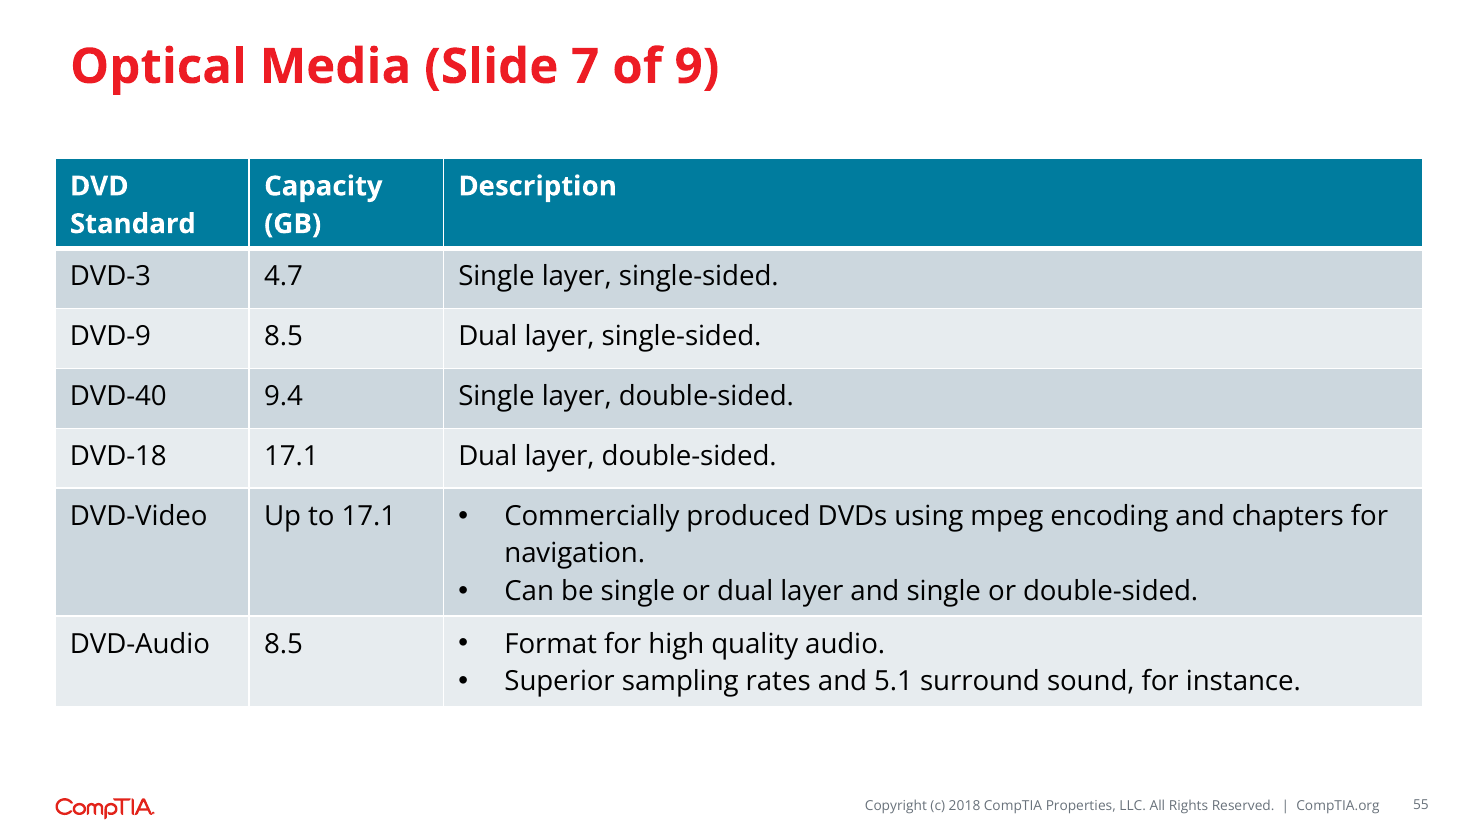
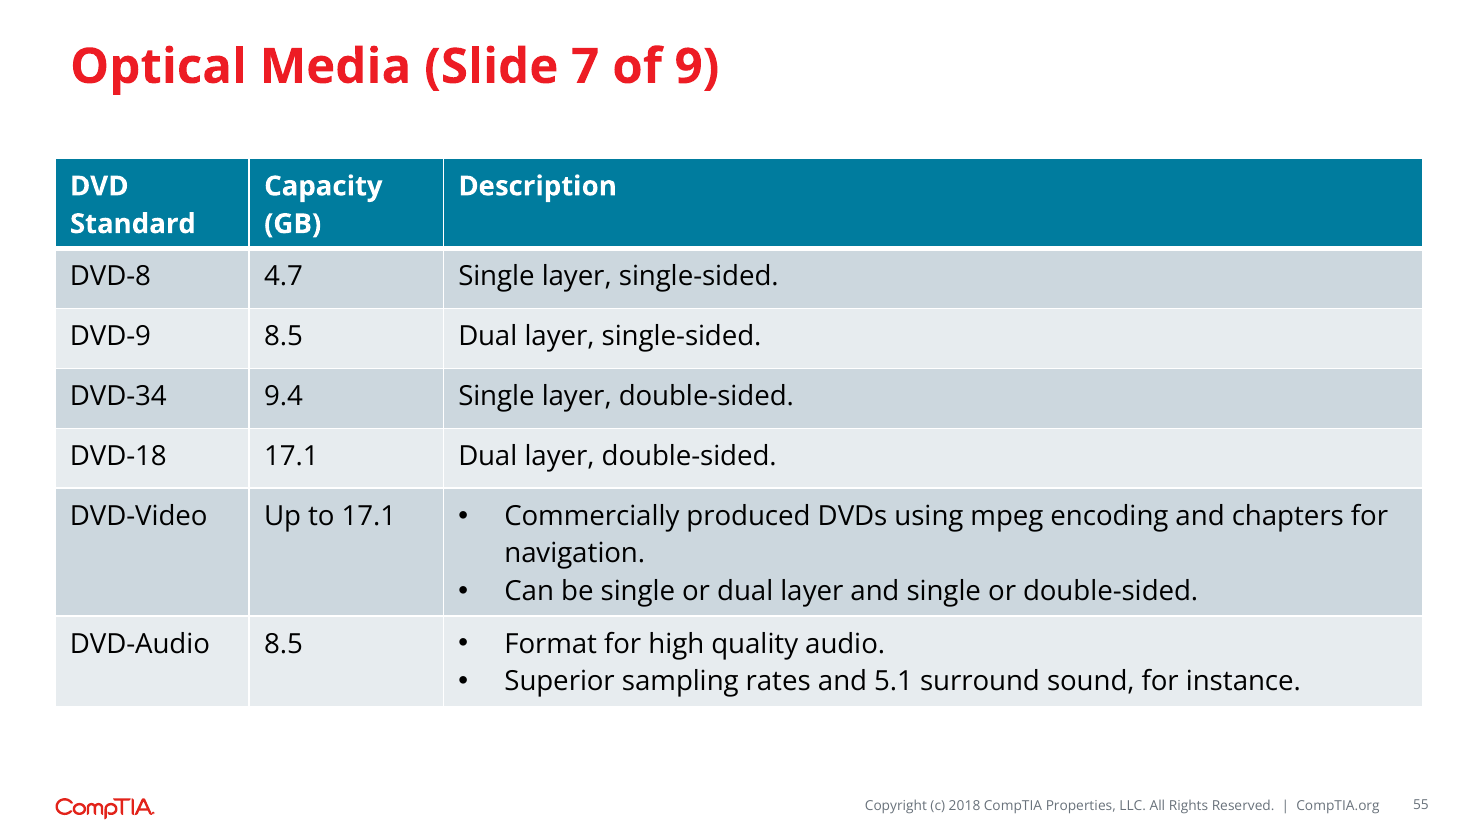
DVD-3: DVD-3 -> DVD-8 (110, 277)
DVD-40: DVD-40 -> DVD-34 (118, 396)
